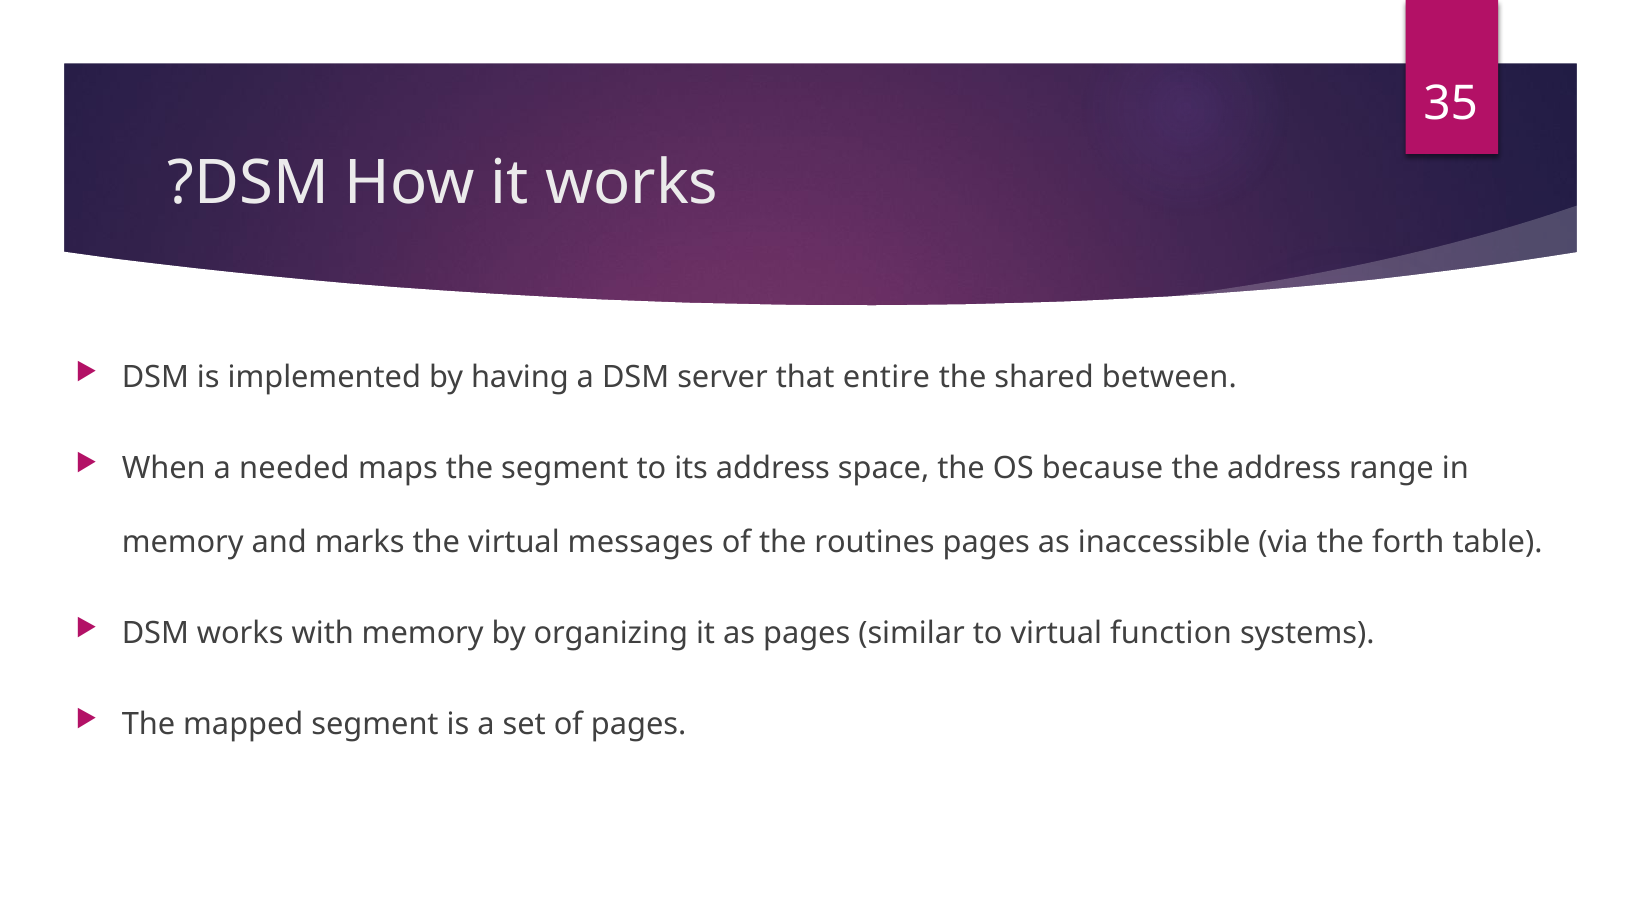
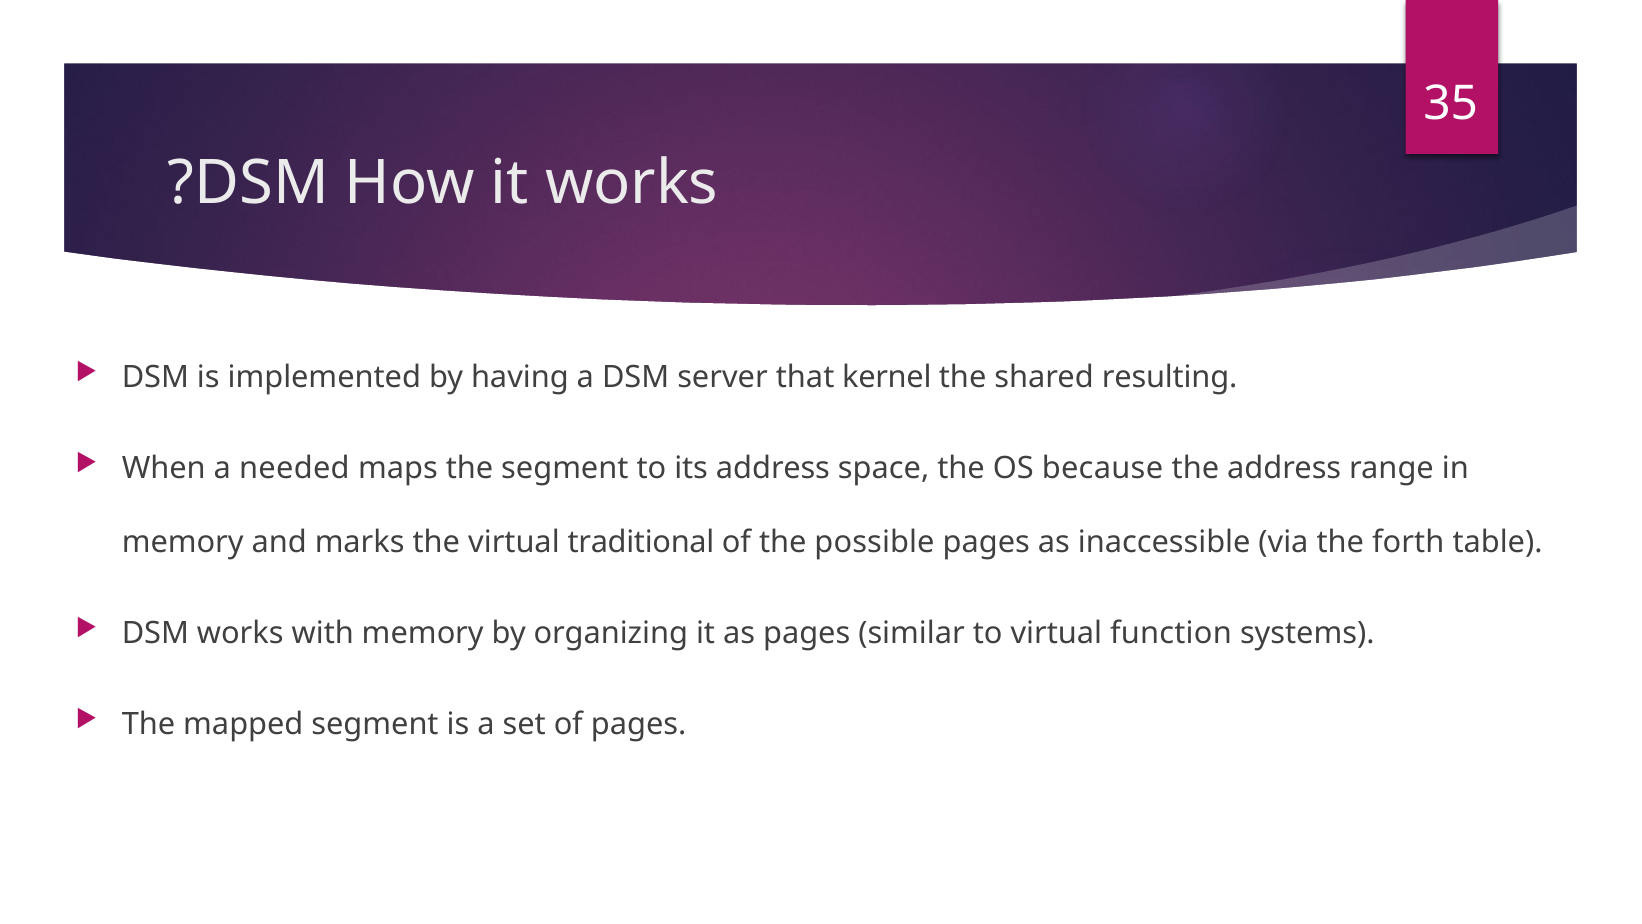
entire: entire -> kernel (887, 377)
between: between -> resulting (1170, 377)
messages: messages -> traditional (641, 542)
routines: routines -> possible (875, 542)
